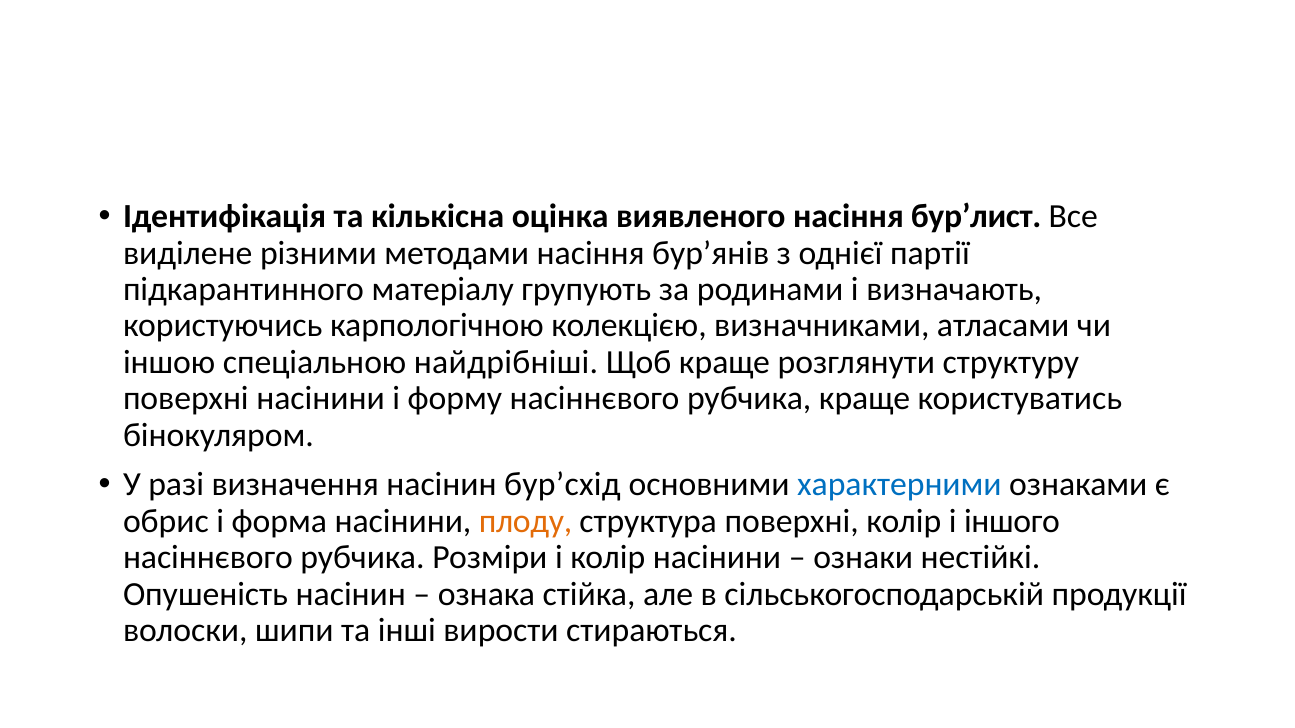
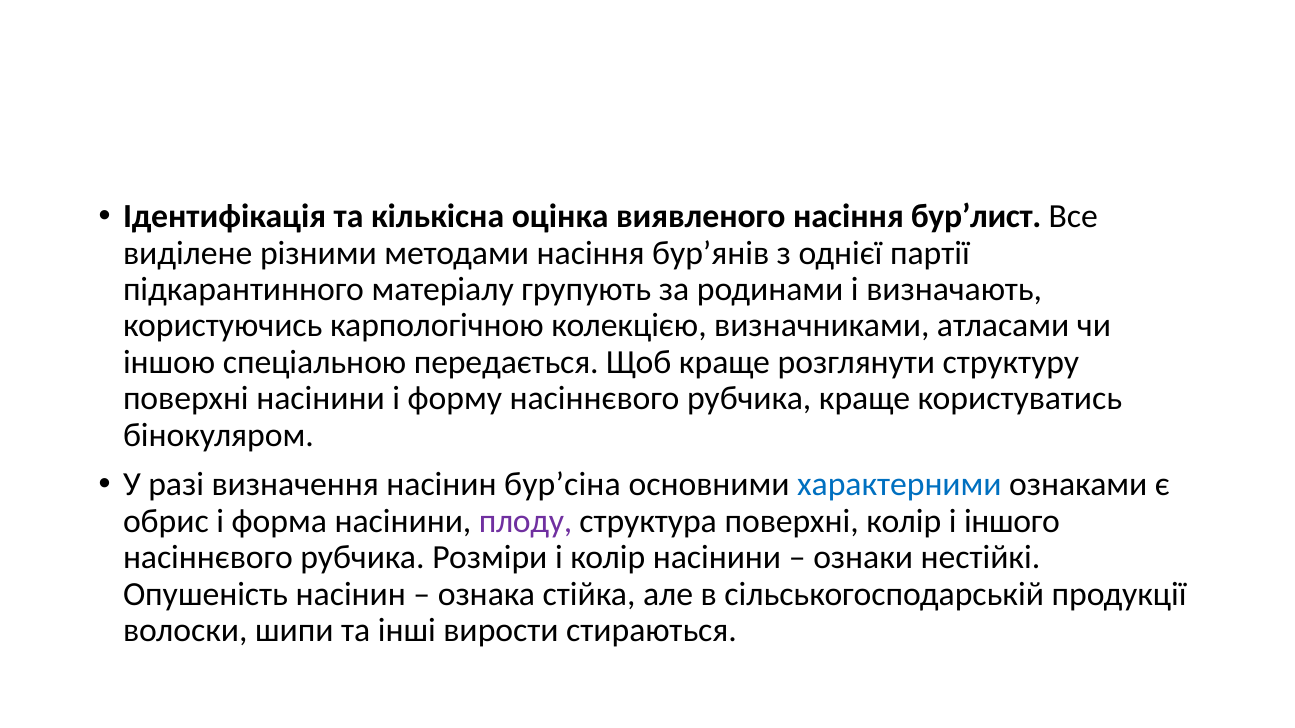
найдрібніші: найдрібніші -> передається (506, 362)
бур’схід: бур’схід -> бур’сіна (562, 485)
плоду colour: orange -> purple (526, 521)
